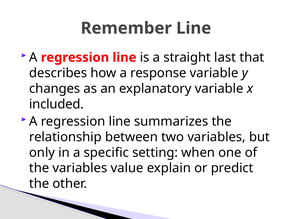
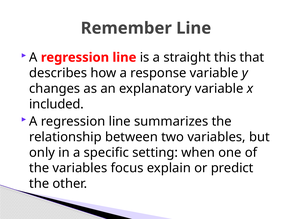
last: last -> this (225, 57)
value: value -> focus (127, 168)
